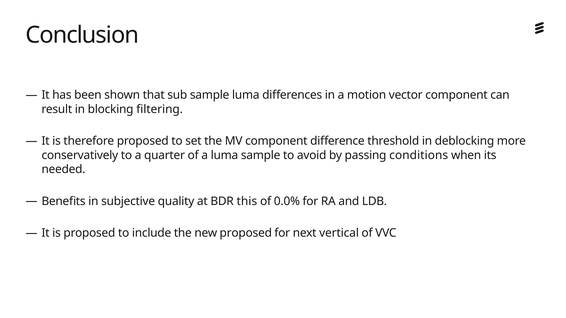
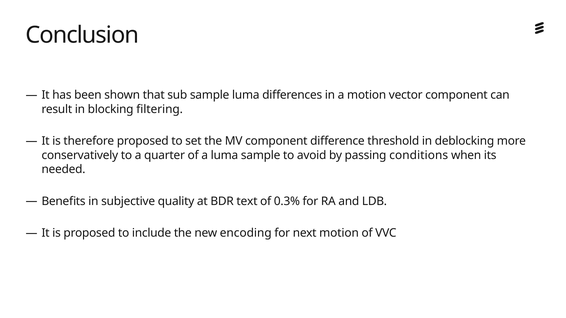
this: this -> text (247, 201)
0.0%: 0.0% -> 0.3% (287, 201)
new proposed: proposed -> encoding (246, 233)
next vertical: vertical -> motion (339, 233)
